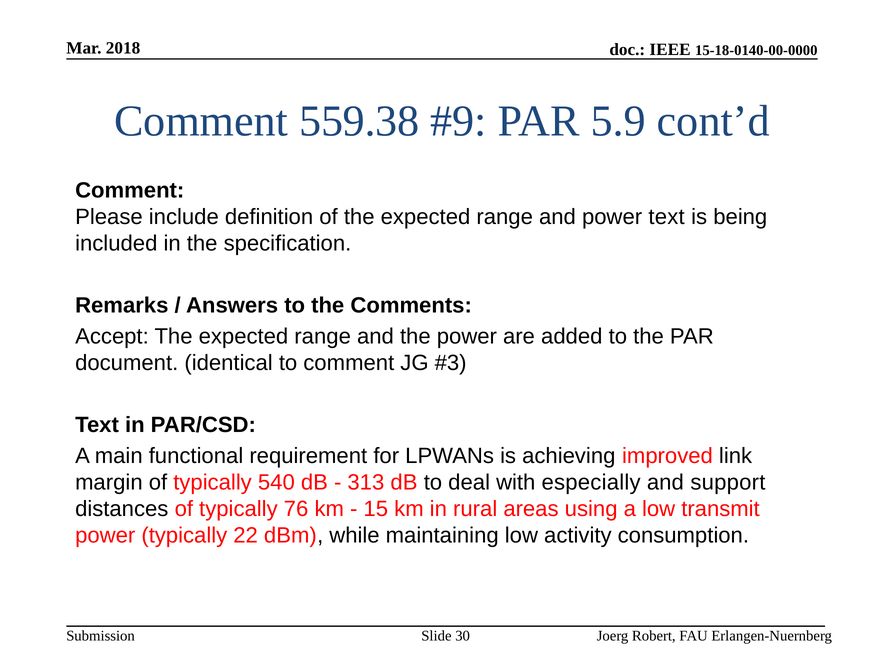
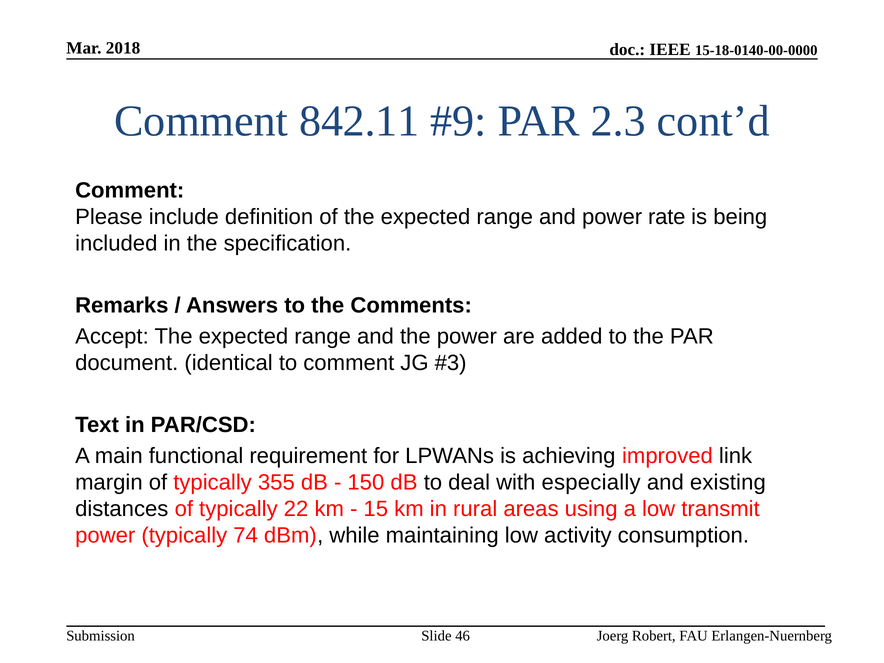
559.38: 559.38 -> 842.11 (359, 121)
5.9: 5.9 -> 2.3 (618, 121)
power text: text -> rate (667, 217)
540: 540 -> 355 (276, 482)
313: 313 -> 150 (366, 482)
support: support -> existing (728, 482)
76: 76 -> 22 (296, 509)
22: 22 -> 74 (246, 535)
30: 30 -> 46 (463, 636)
